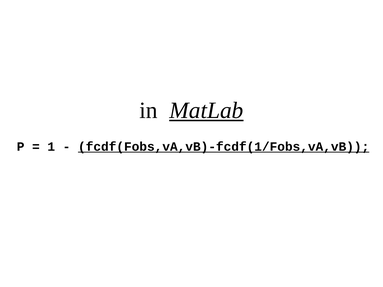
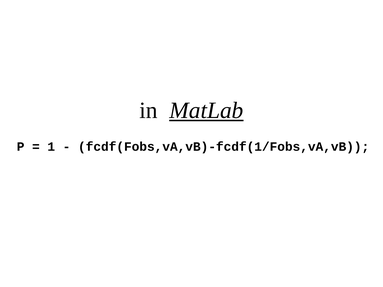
fcdf(Fobs,vA,vB)-fcdf(1/Fobs,vA,vB underline: present -> none (224, 147)
